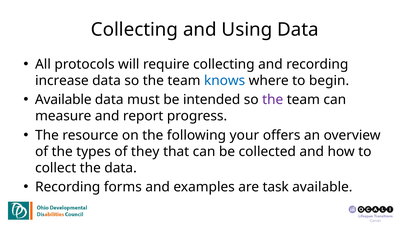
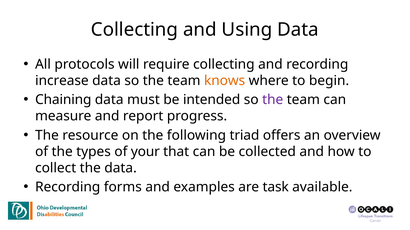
knows colour: blue -> orange (225, 81)
Available: Available -> Chaining (63, 100)
your: your -> triad (244, 136)
they: they -> your (145, 152)
